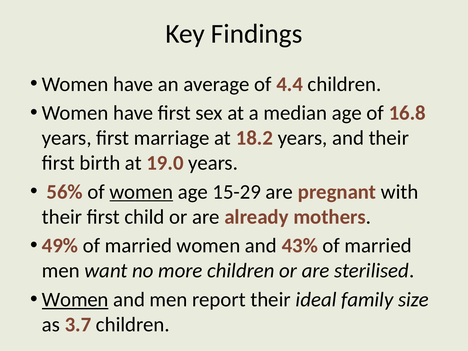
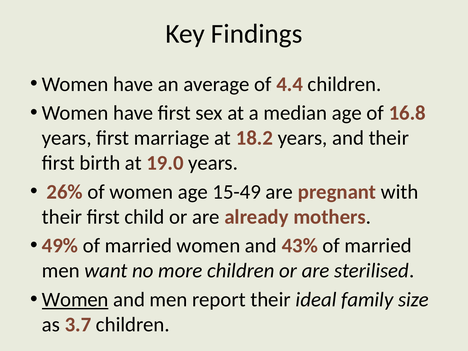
56%: 56% -> 26% (65, 192)
women underline: present -> none (141, 192)
15-29: 15-29 -> 15-49 (237, 192)
